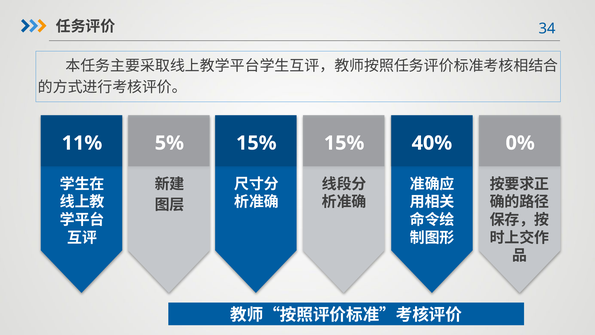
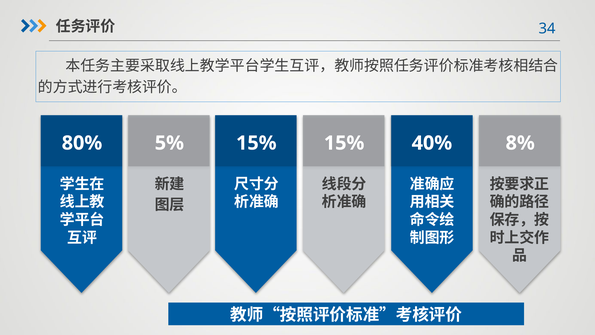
11%: 11% -> 80% (82, 143)
0%: 0% -> 8% (520, 143)
